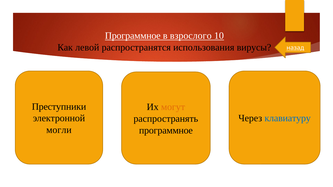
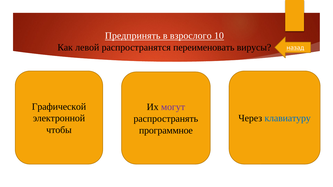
Программное: Программное -> Предпринять (133, 36)
использования: использования -> переименовать (204, 47)
Преступники: Преступники -> Графической (59, 107)
могут colour: orange -> purple (173, 107)
могли: могли -> чтобы (59, 130)
